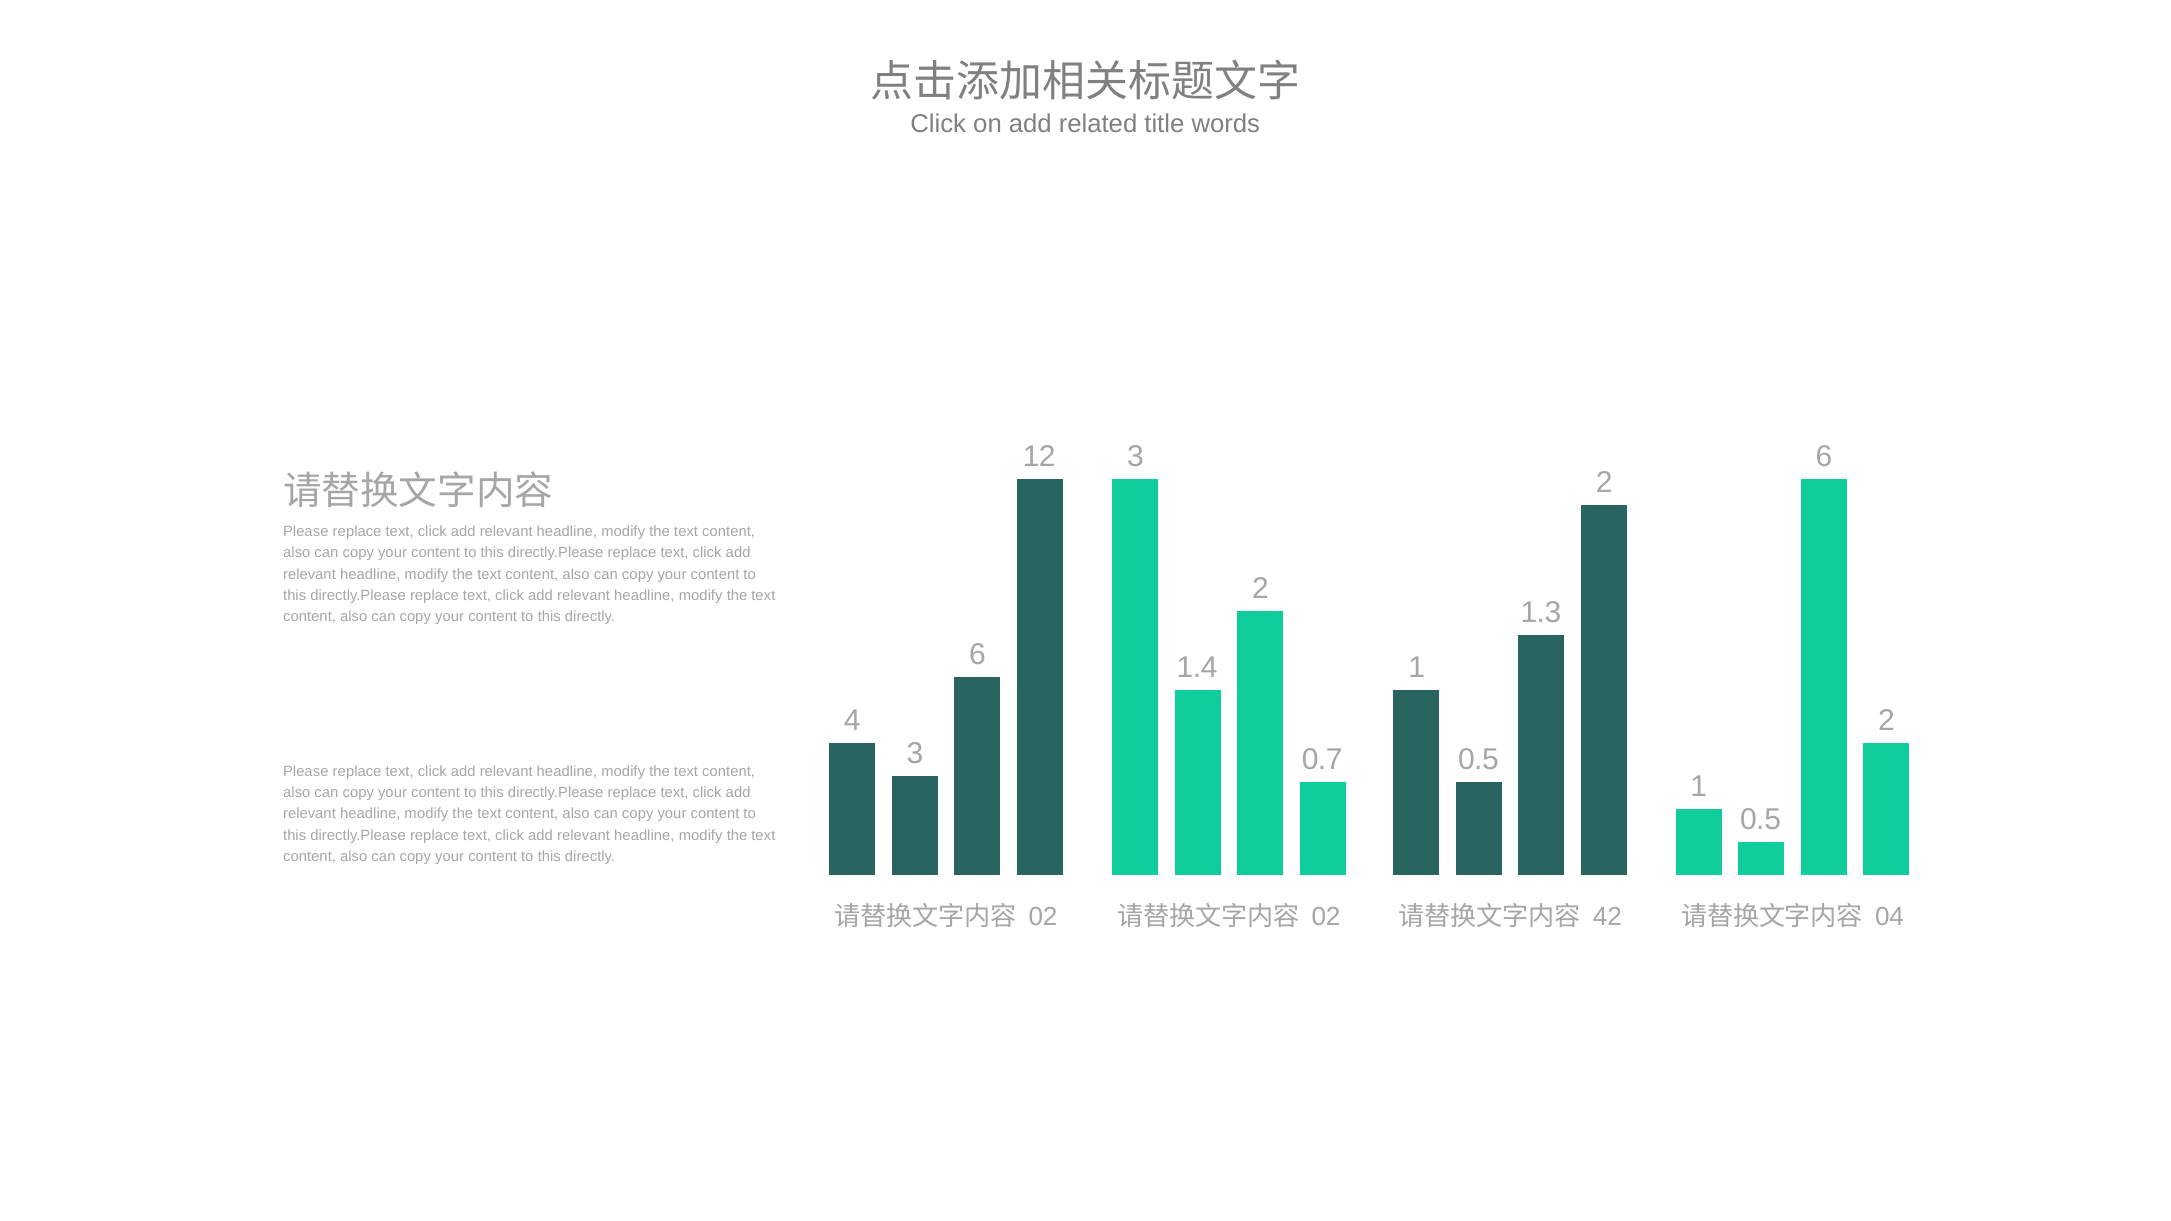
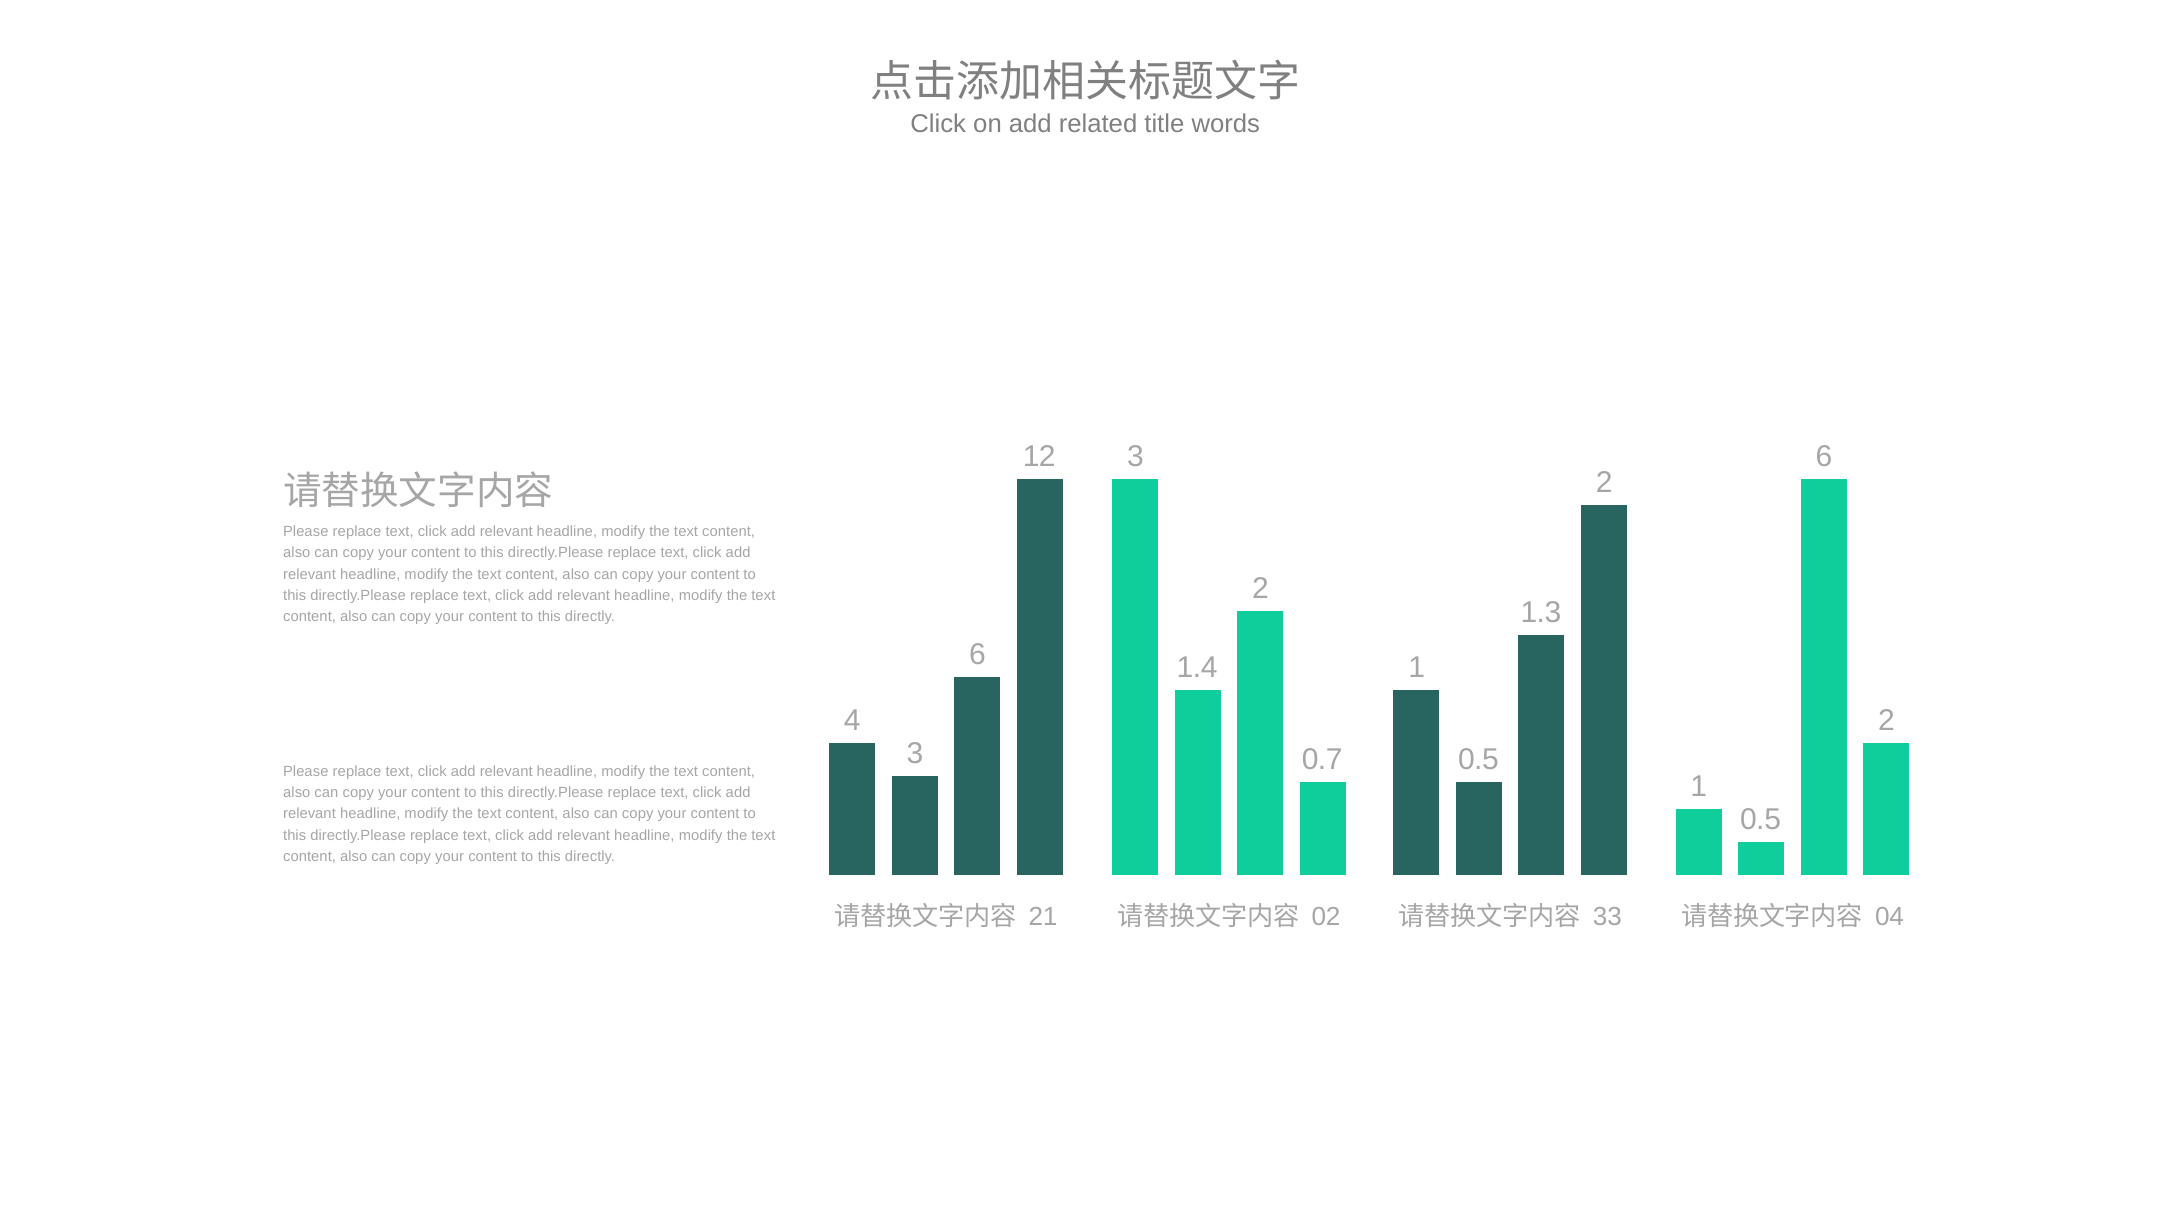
02: 02 -> 21 (1043, 917)
42: 42 -> 33 (1607, 917)
